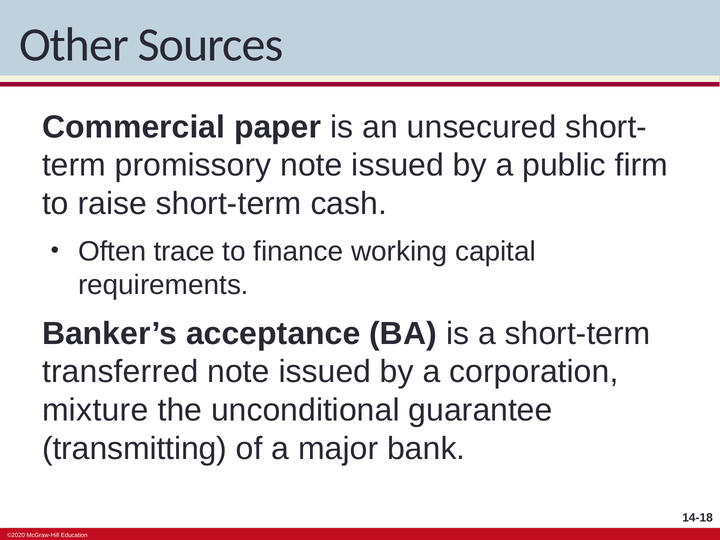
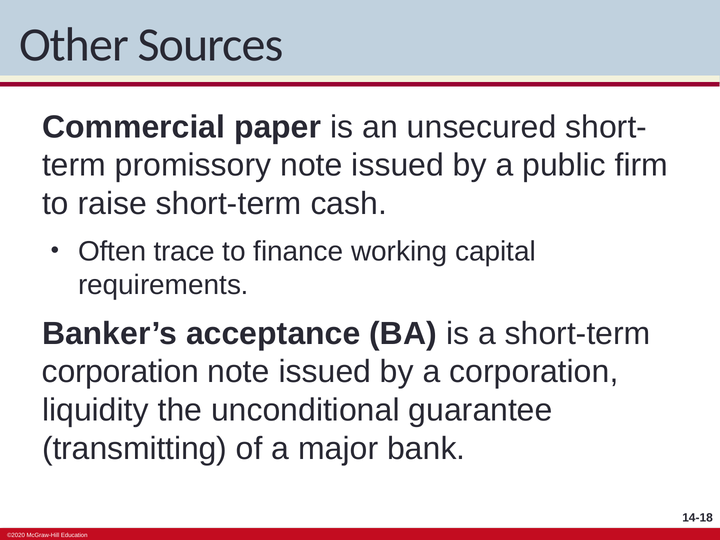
transferred: transferred -> corporation (120, 372)
mixture: mixture -> liquidity (95, 410)
